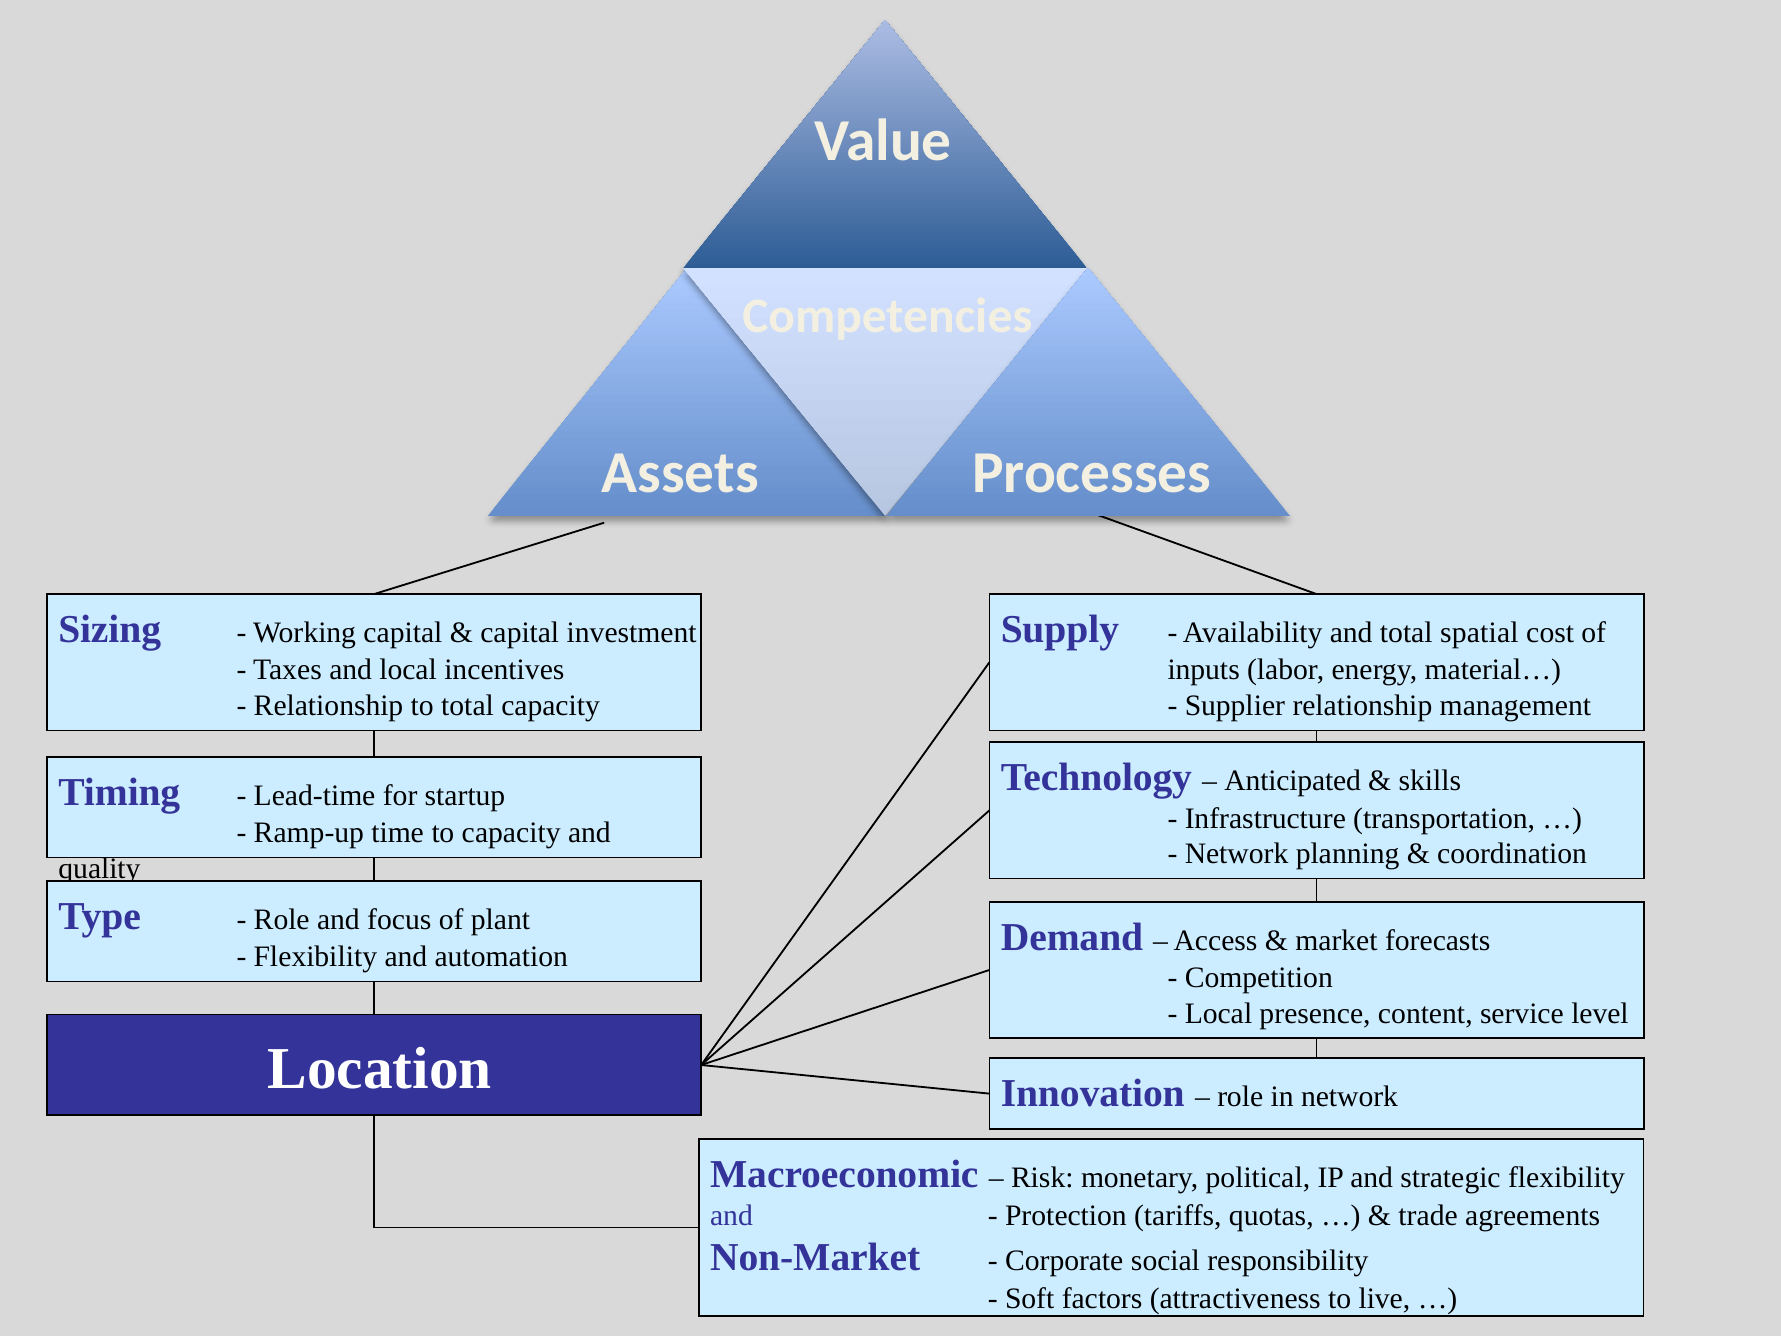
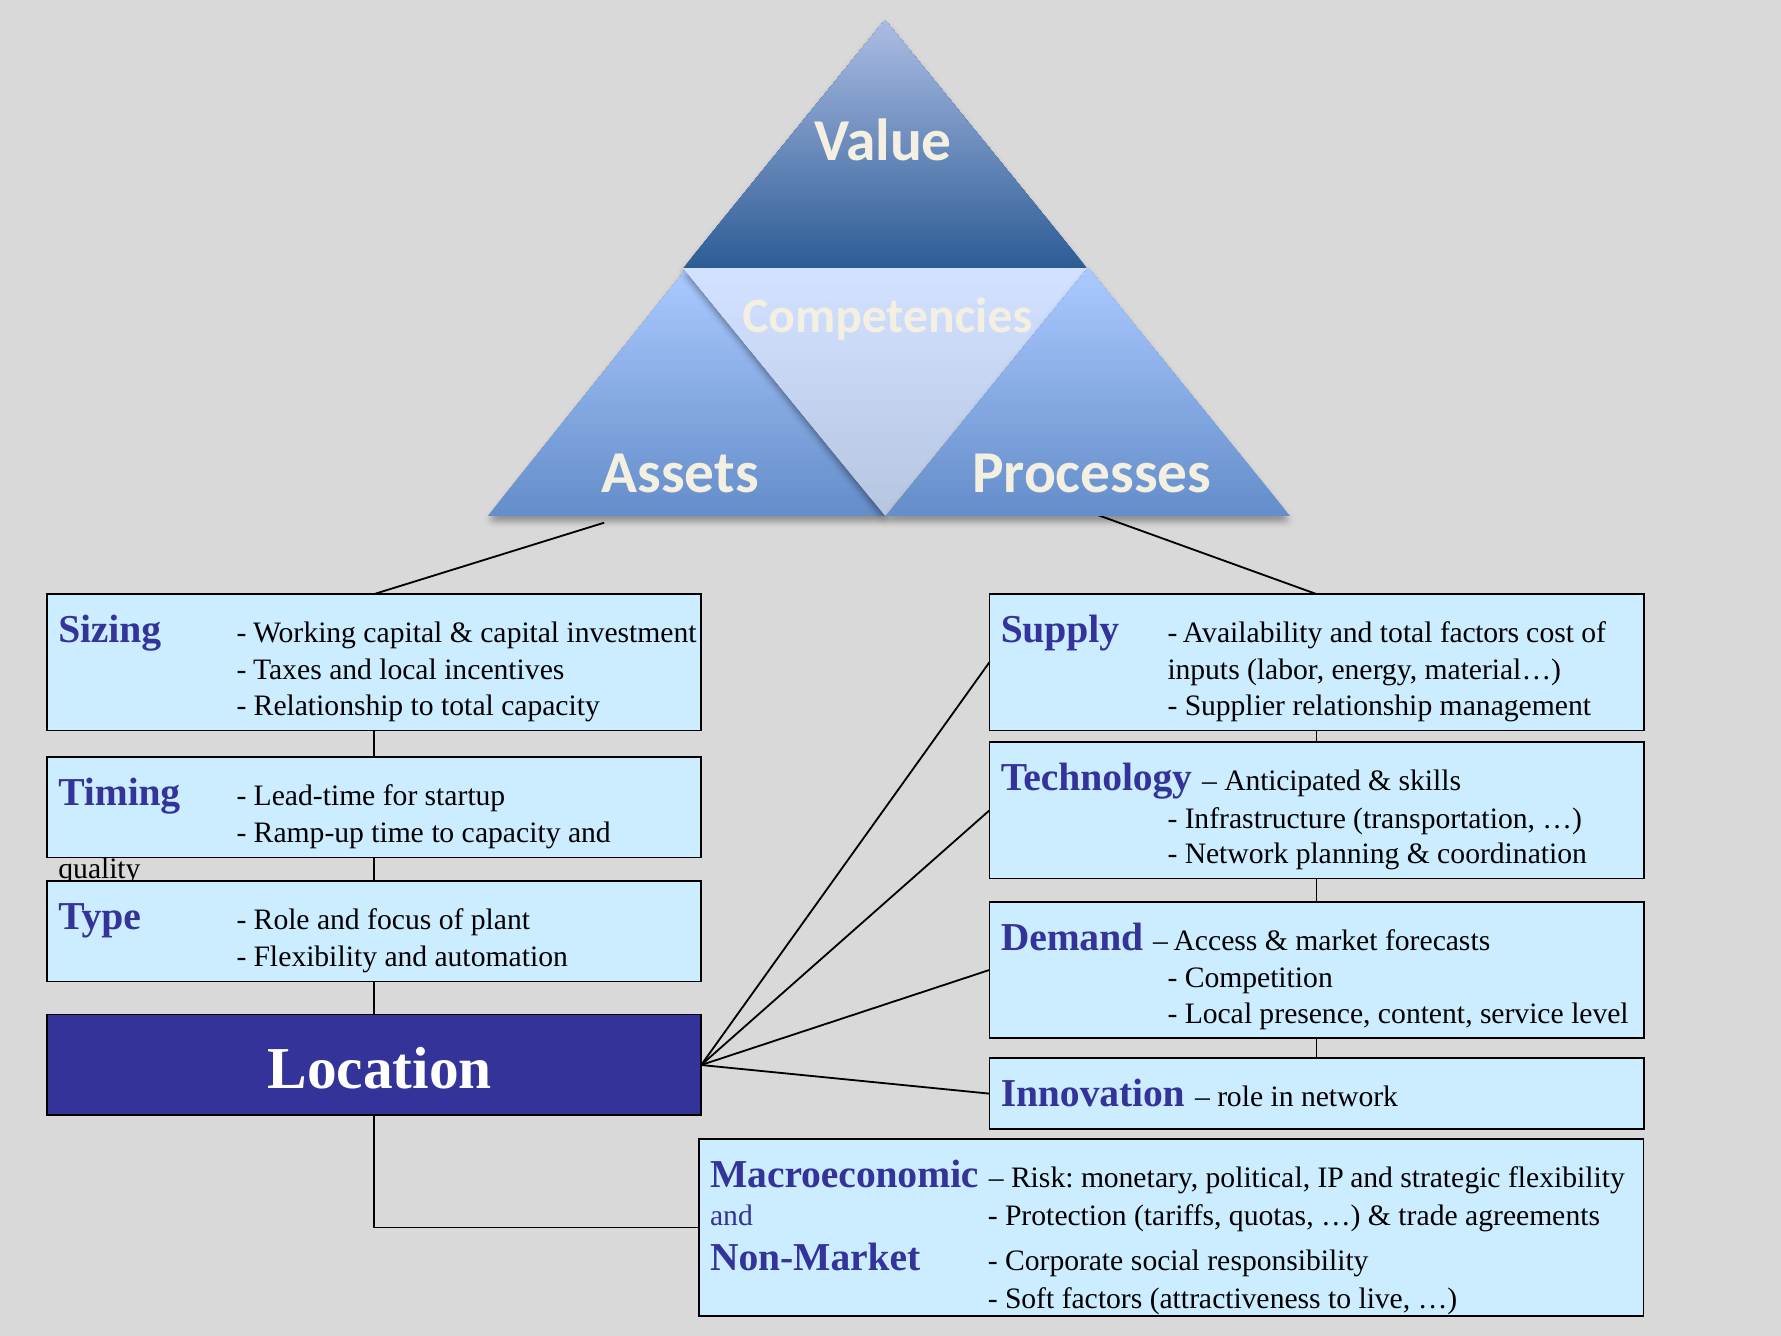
total spatial: spatial -> factors (1480, 632)
